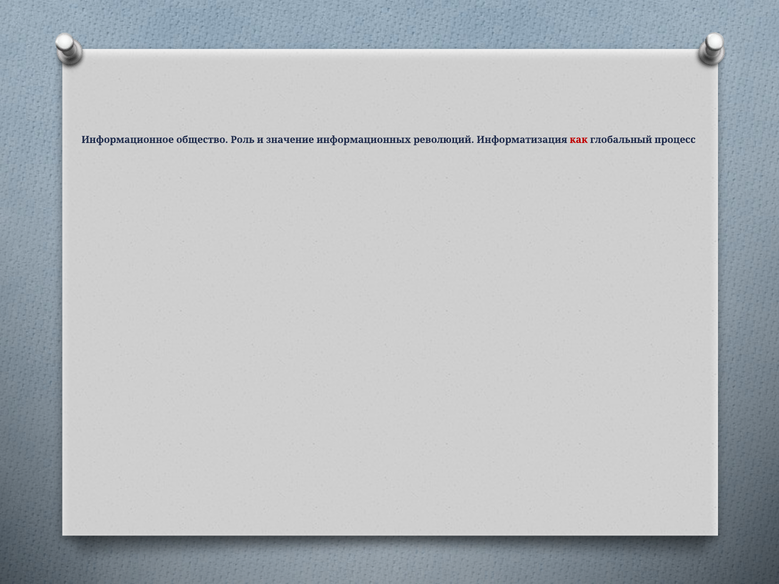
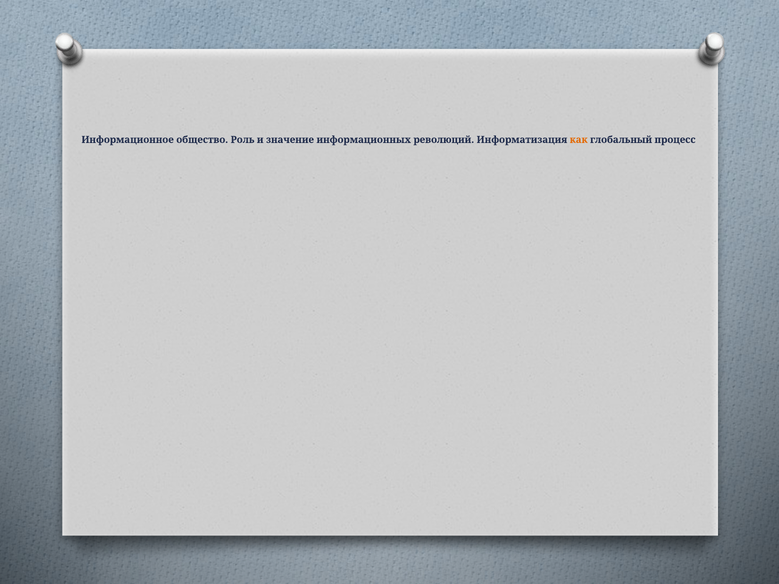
как colour: red -> orange (579, 140)
